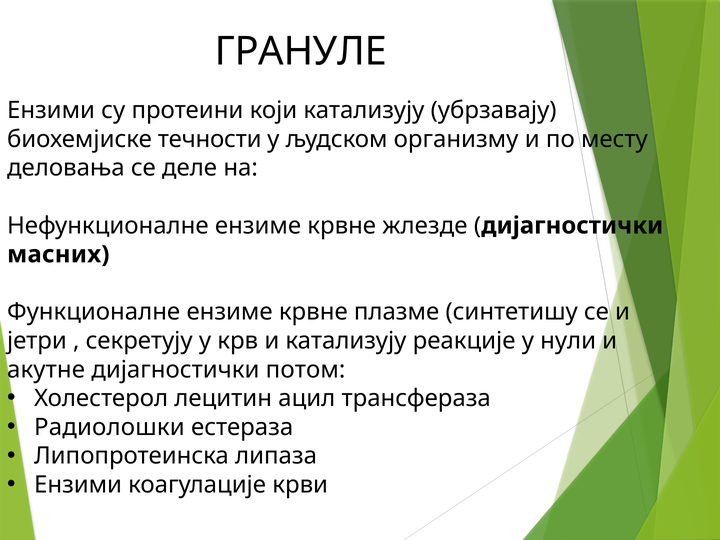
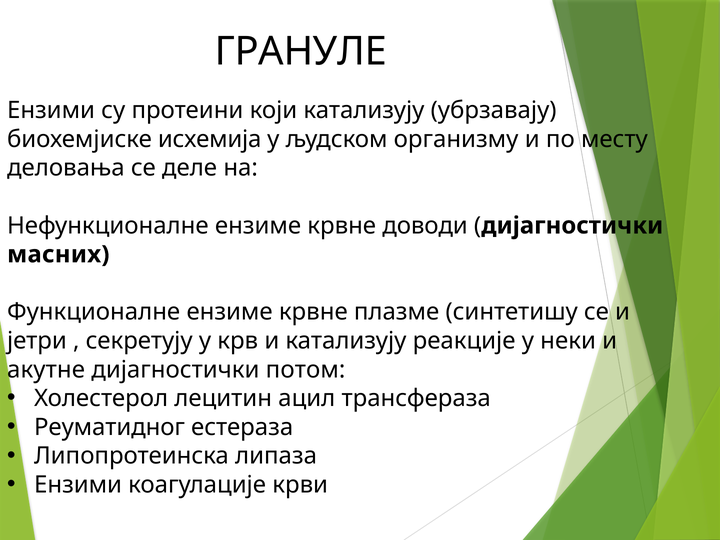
течности: течности -> исхемија (210, 139)
жлезде: жлезде -> доводи (425, 226)
нули: нули -> неки (568, 341)
Радиолошки: Радиолошки -> Реуматидног (110, 427)
